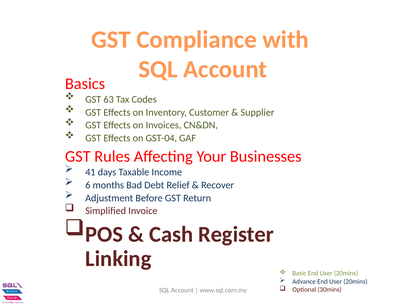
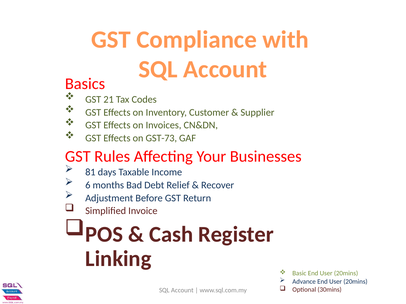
63: 63 -> 21 (109, 100)
GST-04: GST-04 -> GST-73 (161, 138)
41: 41 -> 81 (90, 172)
